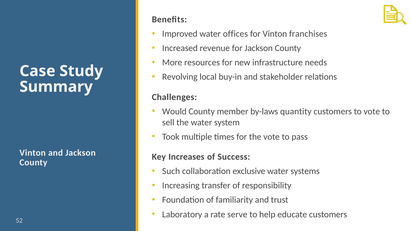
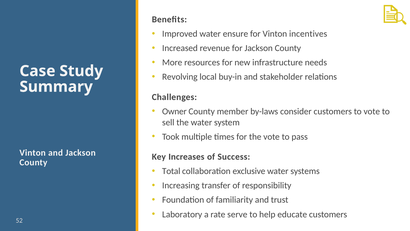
offices: offices -> ensure (236, 34)
franchises: franchises -> incentives (308, 34)
Would: Would -> Owner (174, 111)
quantity: quantity -> consider (296, 111)
Such: Such -> Total (171, 171)
